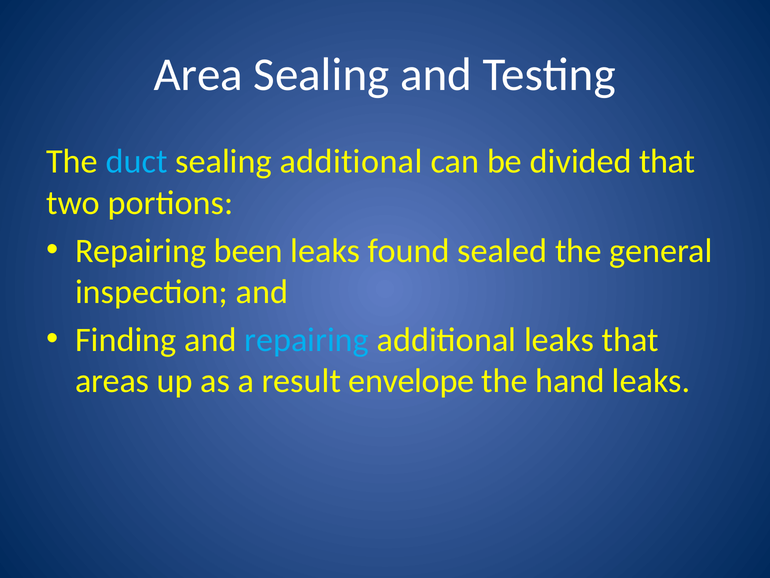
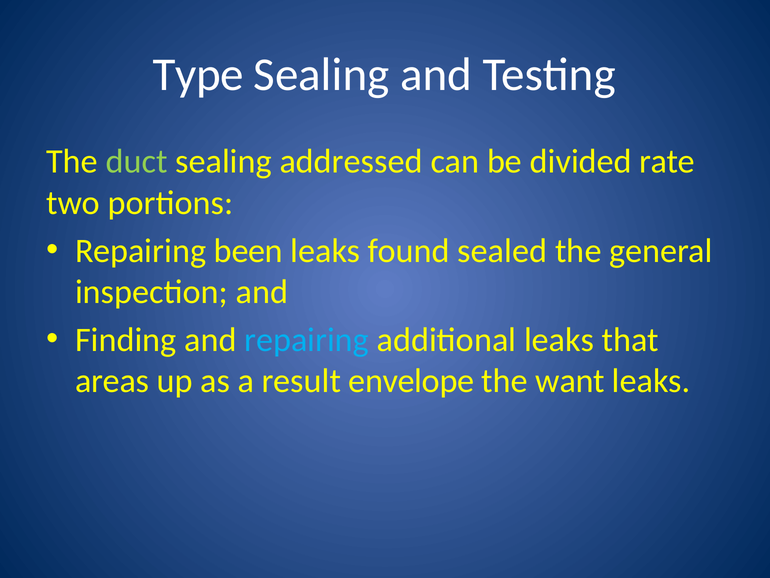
Area: Area -> Type (198, 75)
duct colour: light blue -> light green (137, 162)
sealing additional: additional -> addressed (351, 162)
divided that: that -> rate (667, 162)
hand: hand -> want (570, 381)
